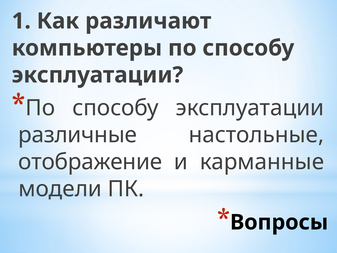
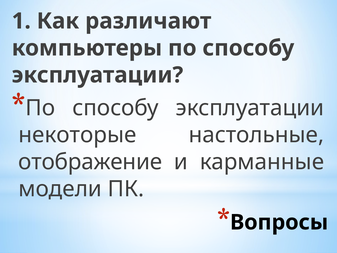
различные: различные -> некоторые (77, 135)
